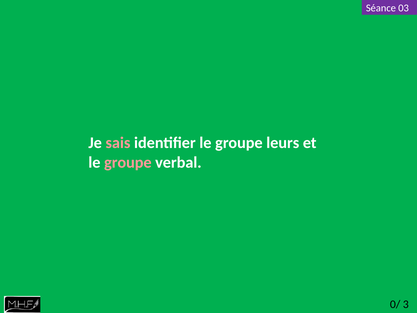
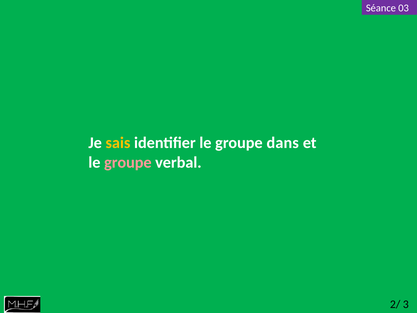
sais colour: pink -> yellow (118, 143)
leurs: leurs -> dans (283, 143)
0/: 0/ -> 2/ (395, 304)
